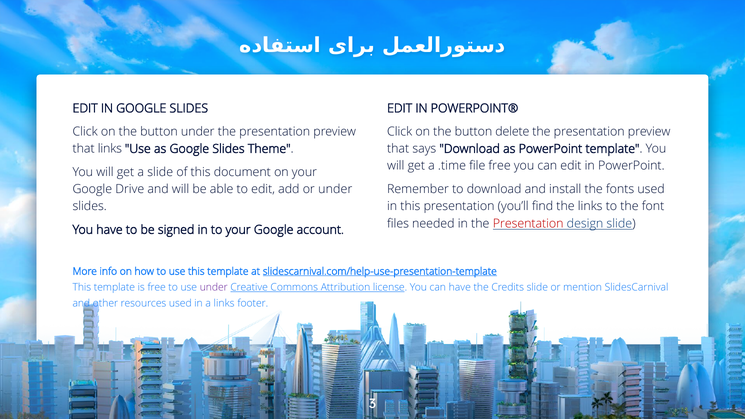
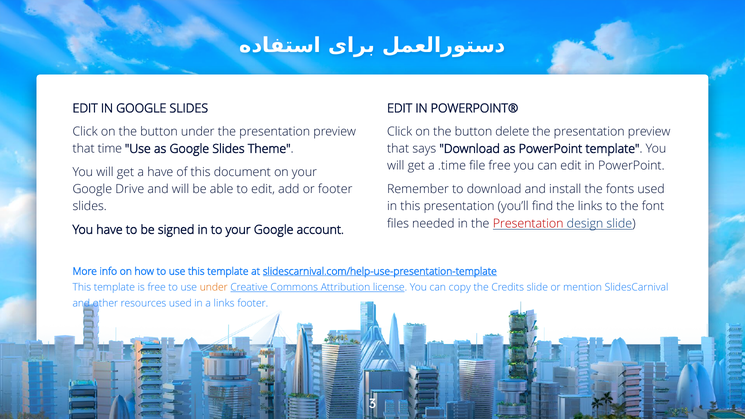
that links: links -> time (110, 149)
a slide: slide -> have (160, 172)
or under: under -> footer (335, 189)
under colour: purple -> orange (214, 287)
can have: have -> copy (460, 287)
